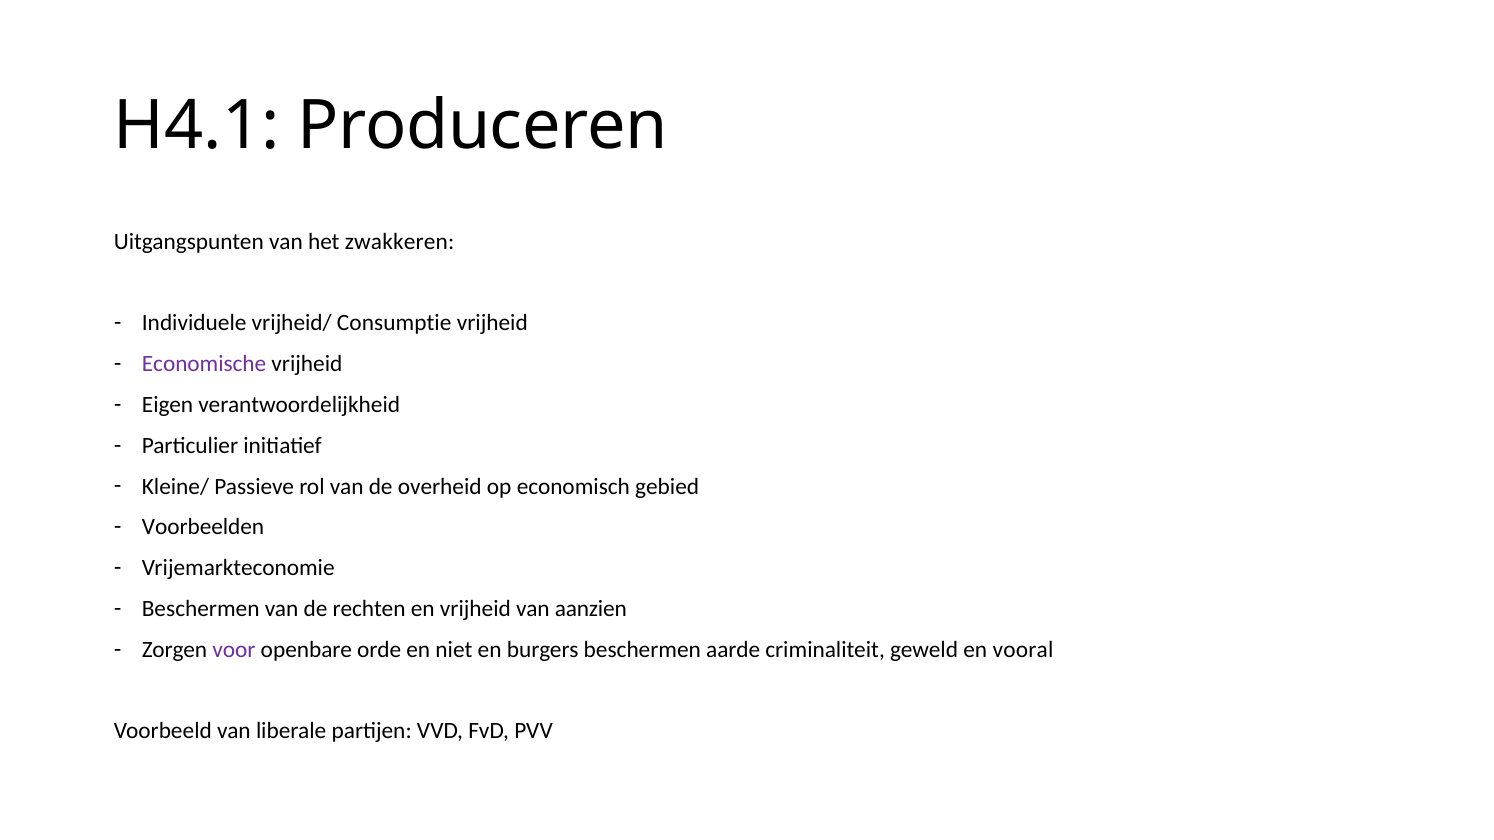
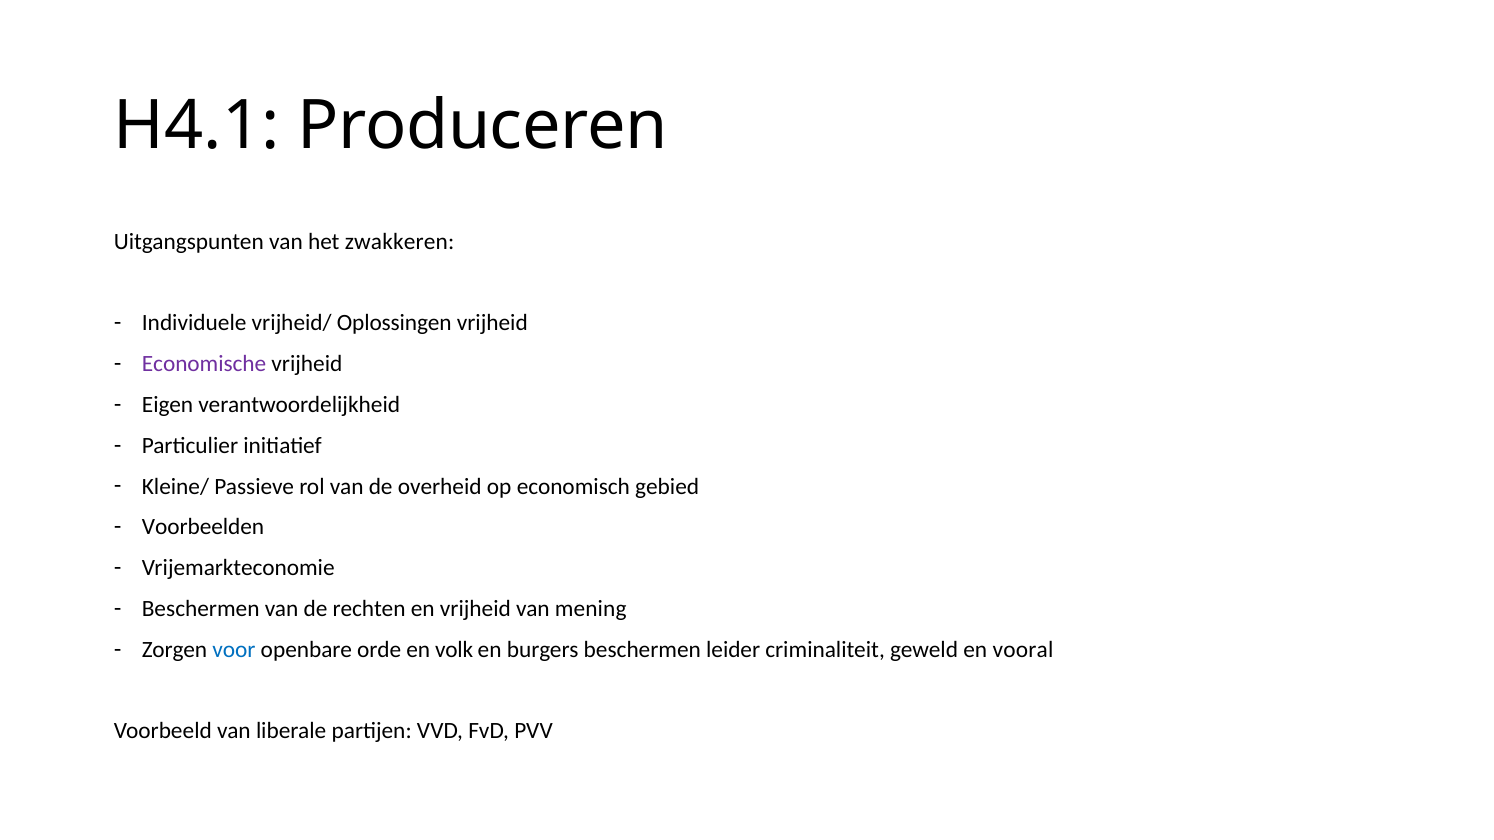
Consumptie: Consumptie -> Oplossingen (394, 323)
aanzien: aanzien -> mening (591, 609)
voor colour: purple -> blue (234, 650)
niet: niet -> volk (454, 650)
aarde: aarde -> leider (733, 650)
